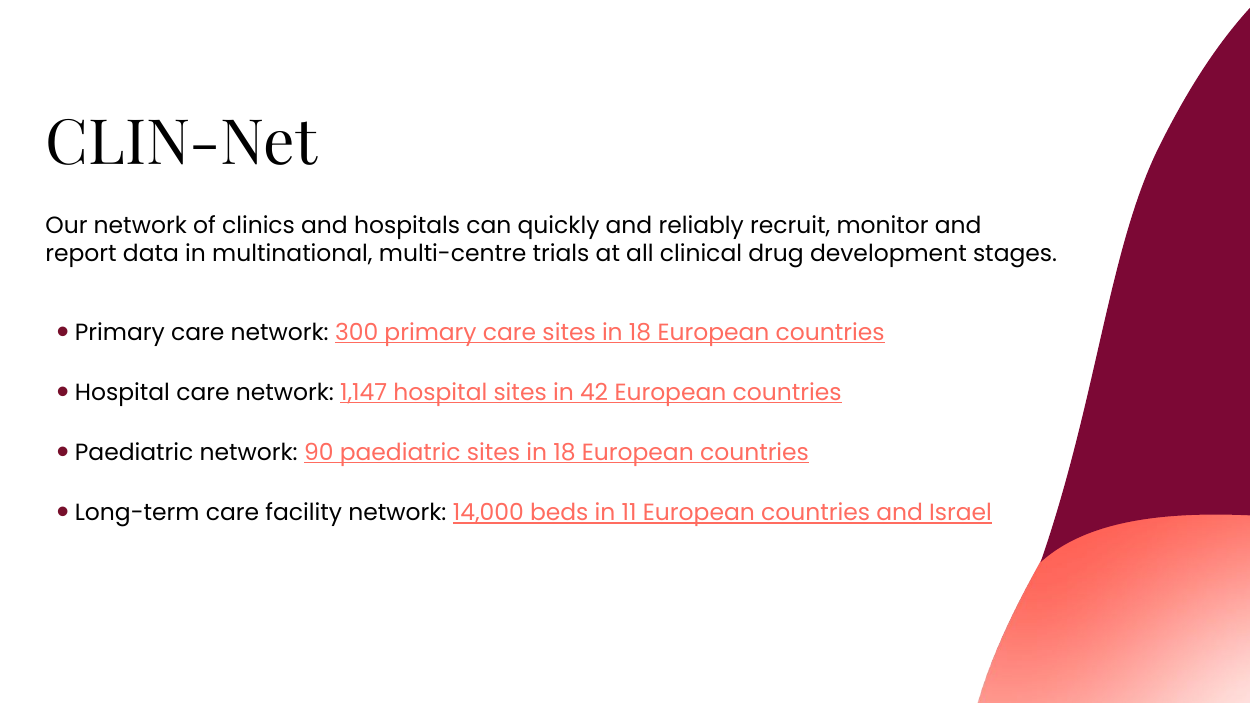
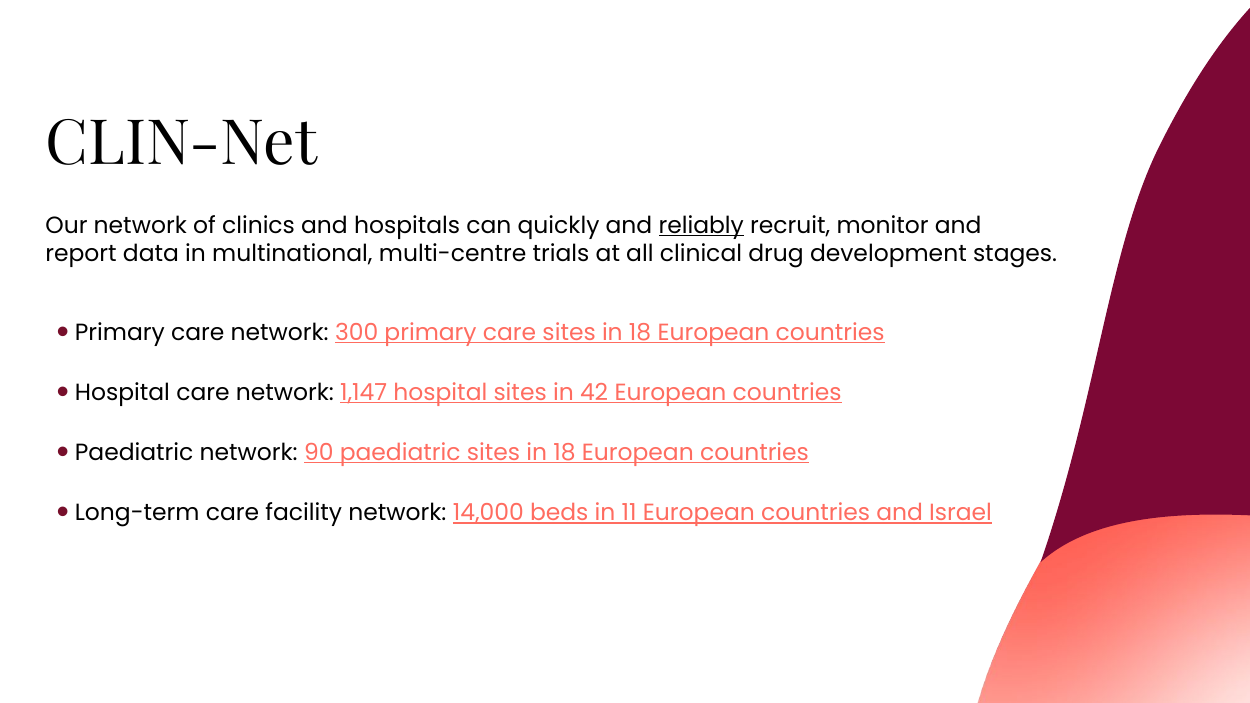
reliably underline: none -> present (701, 225)
